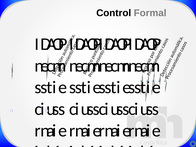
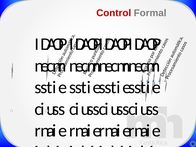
Control colour: black -> red (114, 13)
